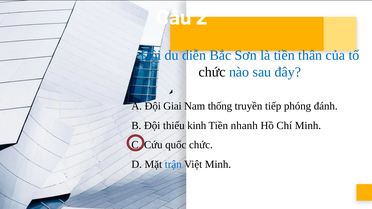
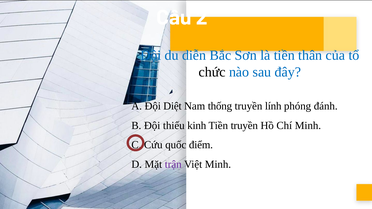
Giai: Giai -> Diệt (172, 106)
tiếp: tiếp -> lính (273, 106)
Tiền nhanh: nhanh -> truyền (244, 126)
quốc chức: chức -> điểm (201, 145)
trận colour: blue -> purple (173, 165)
